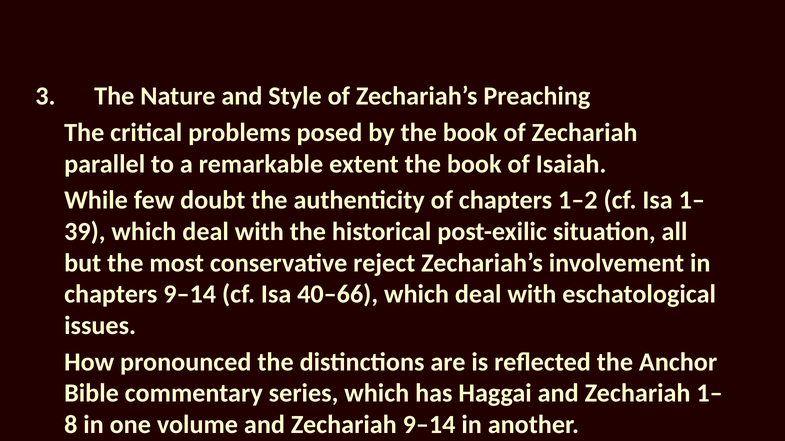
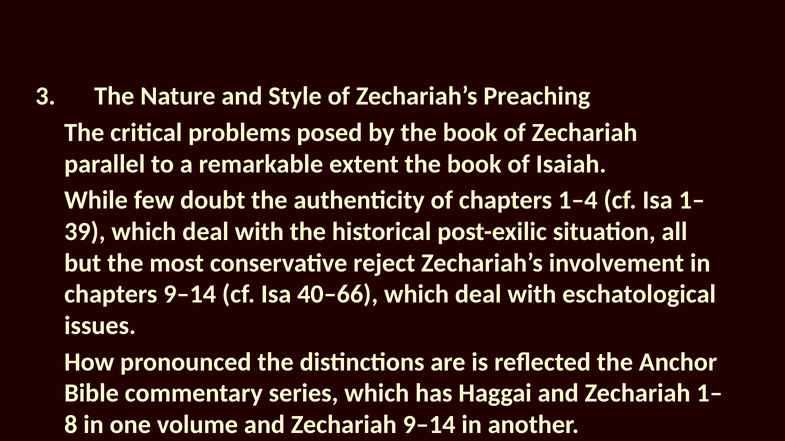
1–2: 1–2 -> 1–4 (578, 201)
